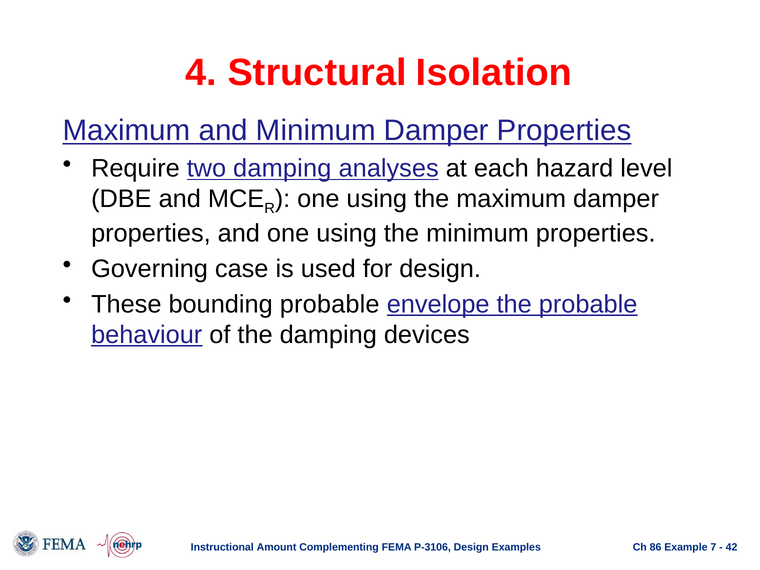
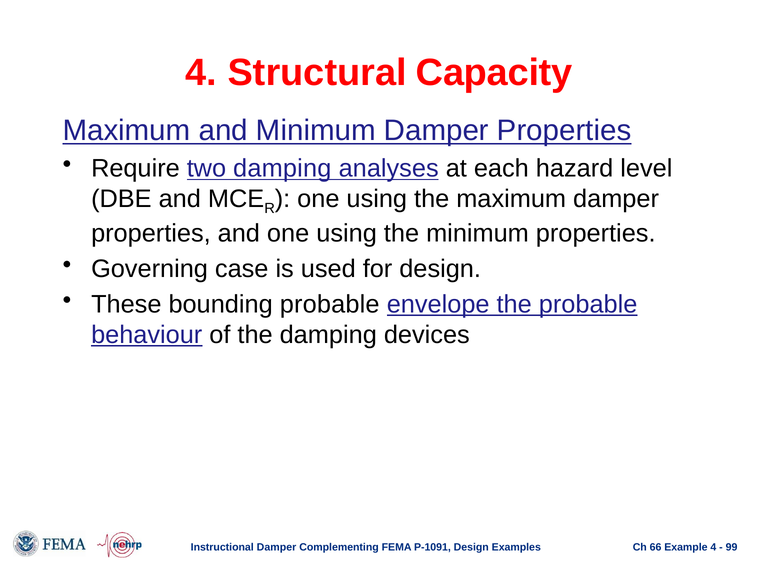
Isolation: Isolation -> Capacity (494, 73)
Instructional Amount: Amount -> Damper (277, 547)
P-3106: P-3106 -> P-1091 (432, 547)
86: 86 -> 66 (656, 547)
Example 7: 7 -> 4 (713, 547)
42: 42 -> 99 (732, 547)
